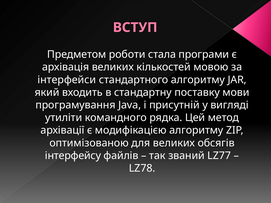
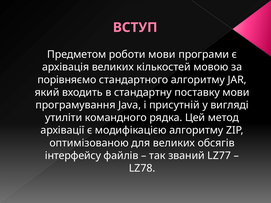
роботи стала: стала -> мови (162, 55)
інтерфейси: інтерфейси -> порівняємо (67, 80)
